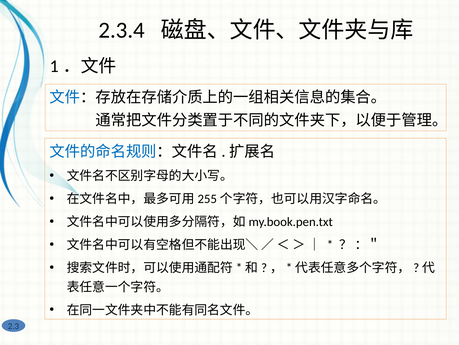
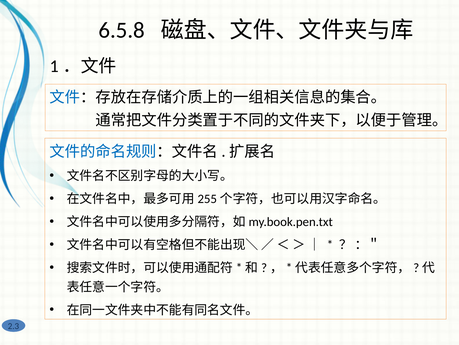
2.3.4: 2.3.4 -> 6.5.8 (122, 30)
